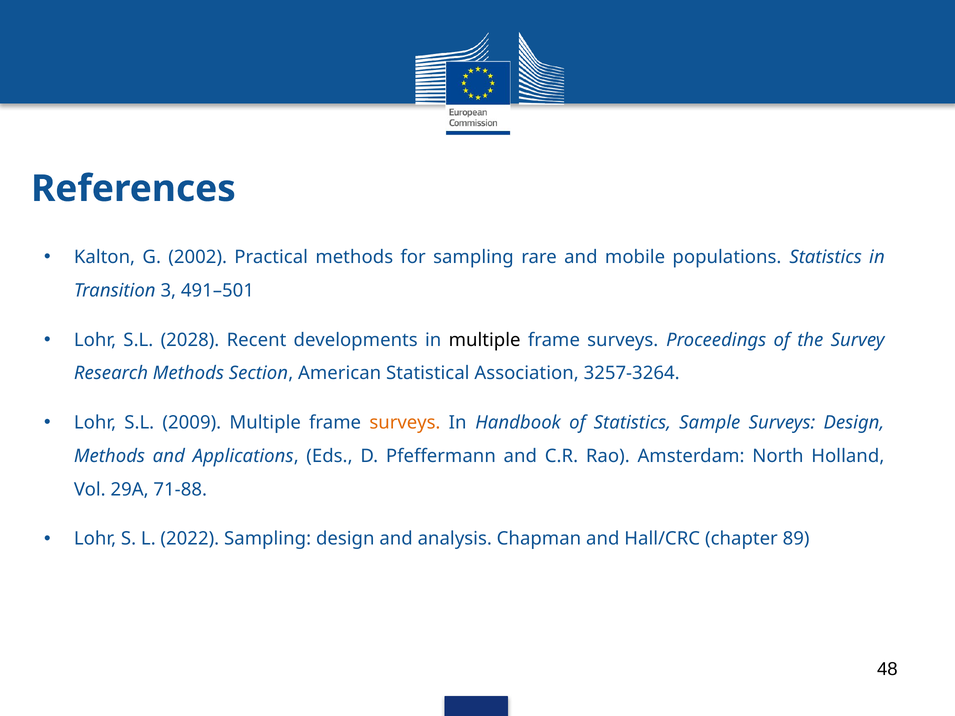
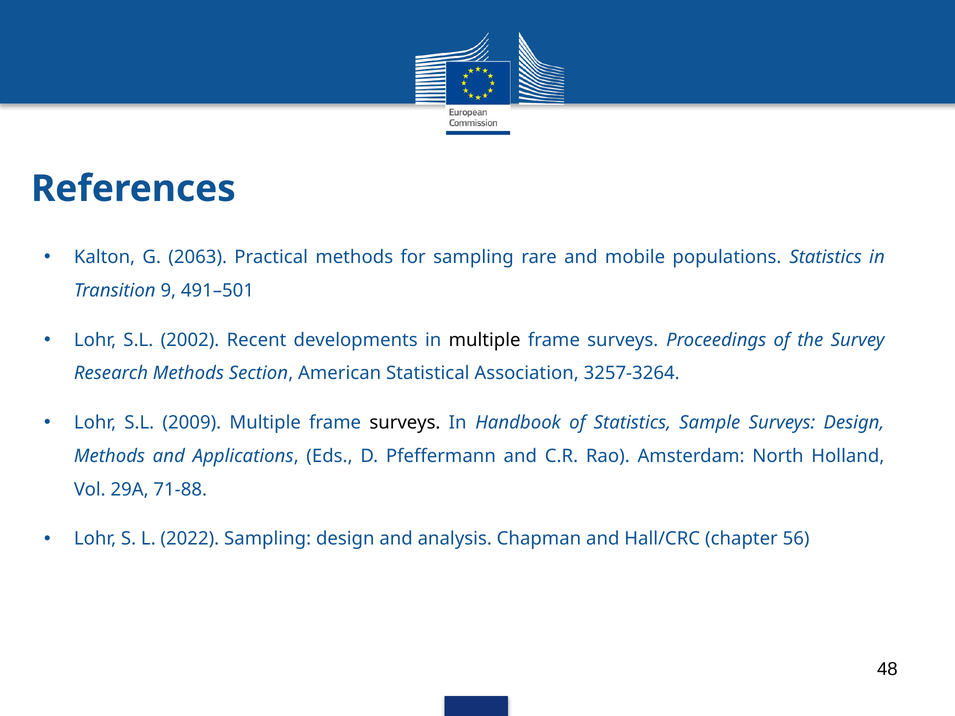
2002: 2002 -> 2063 (198, 257)
3: 3 -> 9 (168, 291)
2028: 2028 -> 2002 (190, 340)
surveys colour: orange -> black (405, 423)
89: 89 -> 56 (796, 539)
